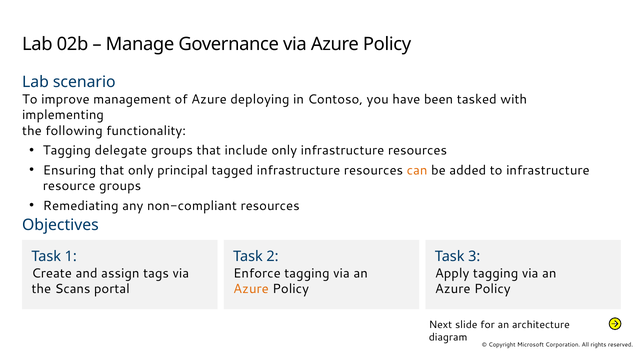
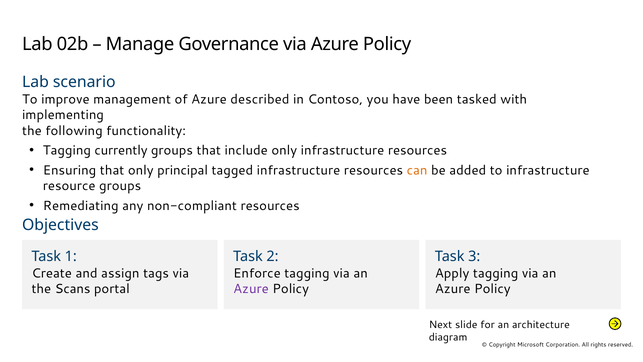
deploying: deploying -> described (260, 99)
delegate: delegate -> currently (121, 150)
Azure colour: orange -> purple (251, 289)
